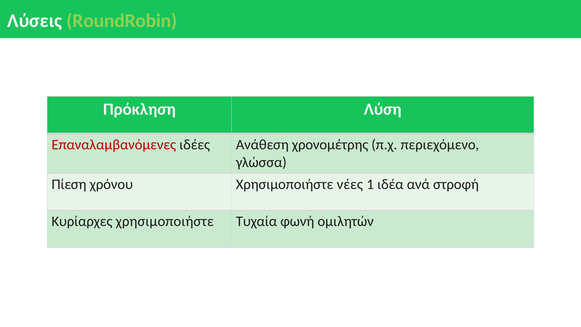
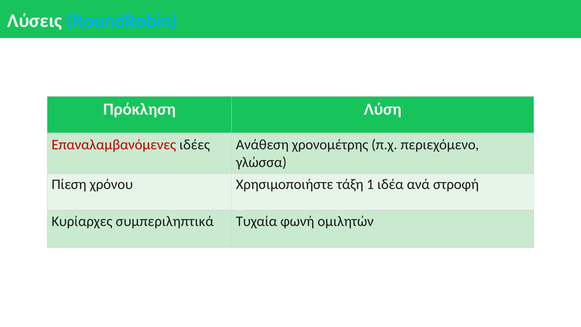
RoundRobin colour: light green -> light blue (122, 21)
νέες: νέες -> τάξη (350, 184)
Κυρίαρχες χρησιμοποιήστε: χρησιμοποιήστε -> συμπεριληπτικά (165, 221)
